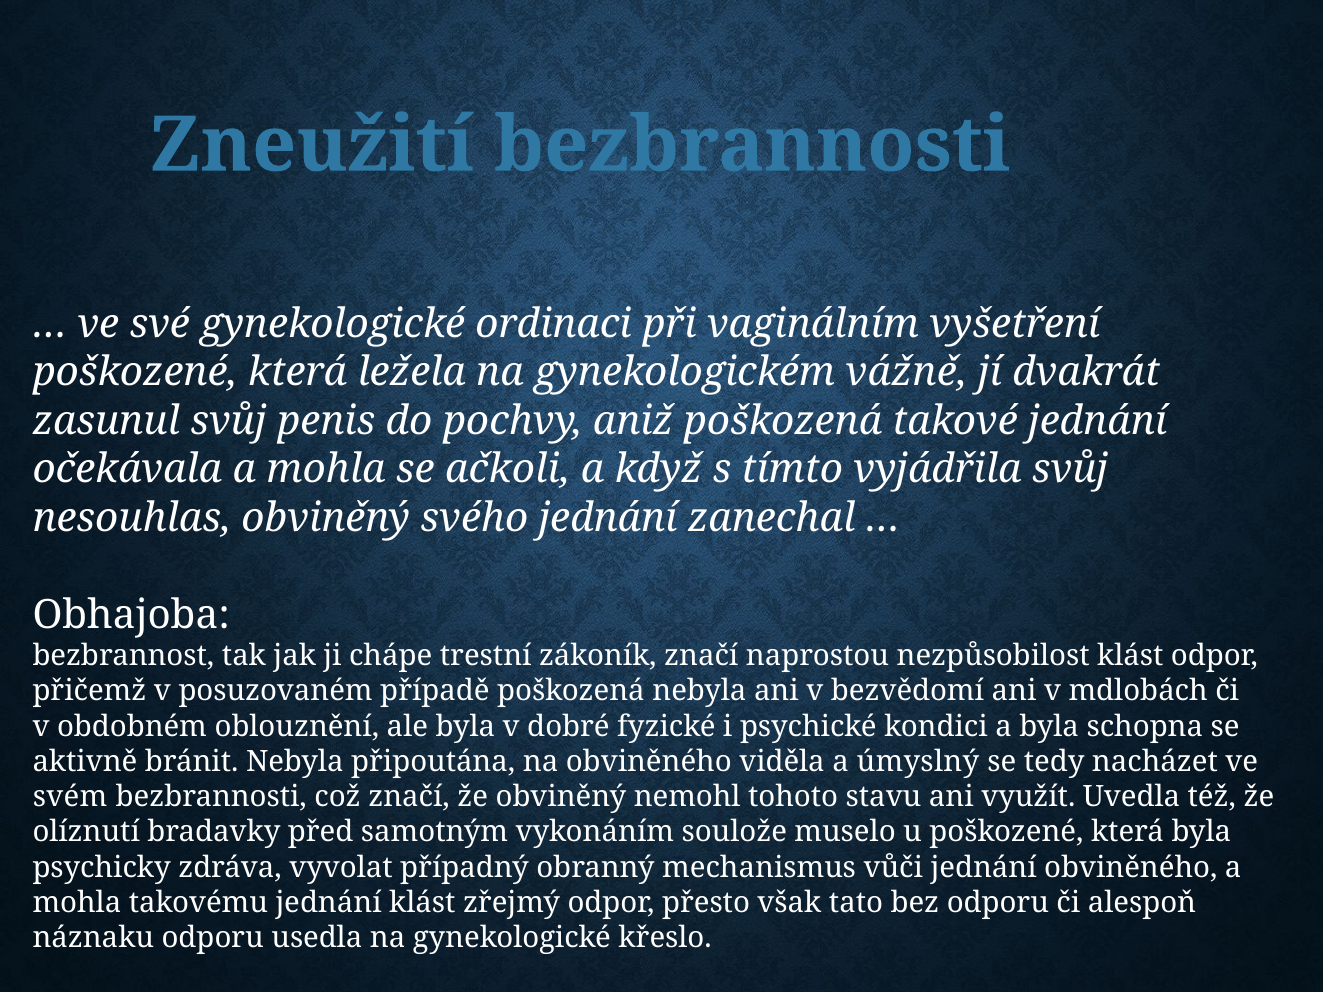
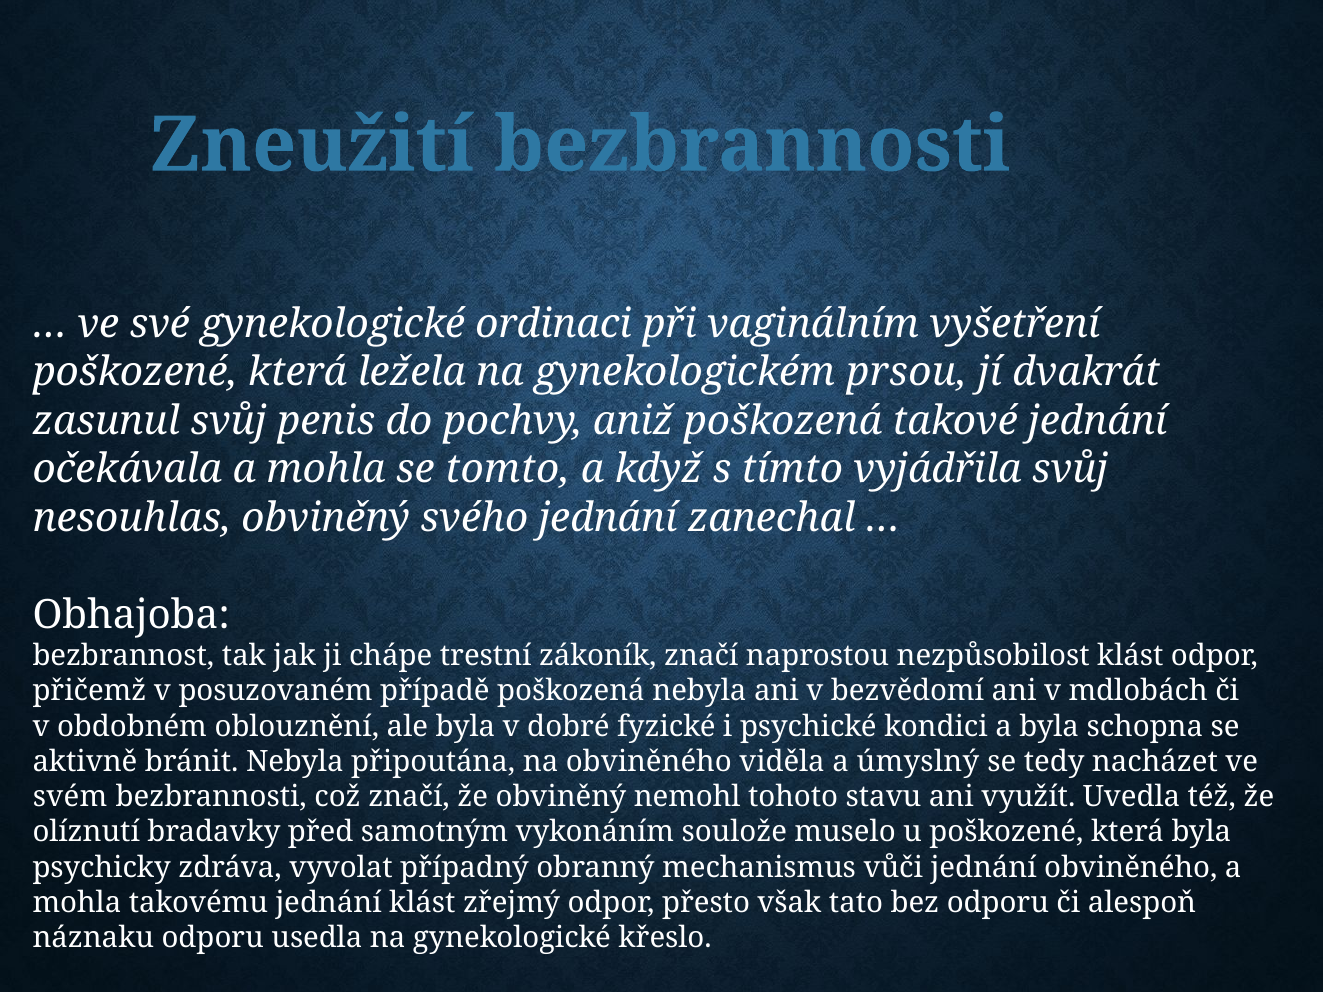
vážně: vážně -> prsou (906, 373)
ačkoli: ačkoli -> tomto (508, 470)
